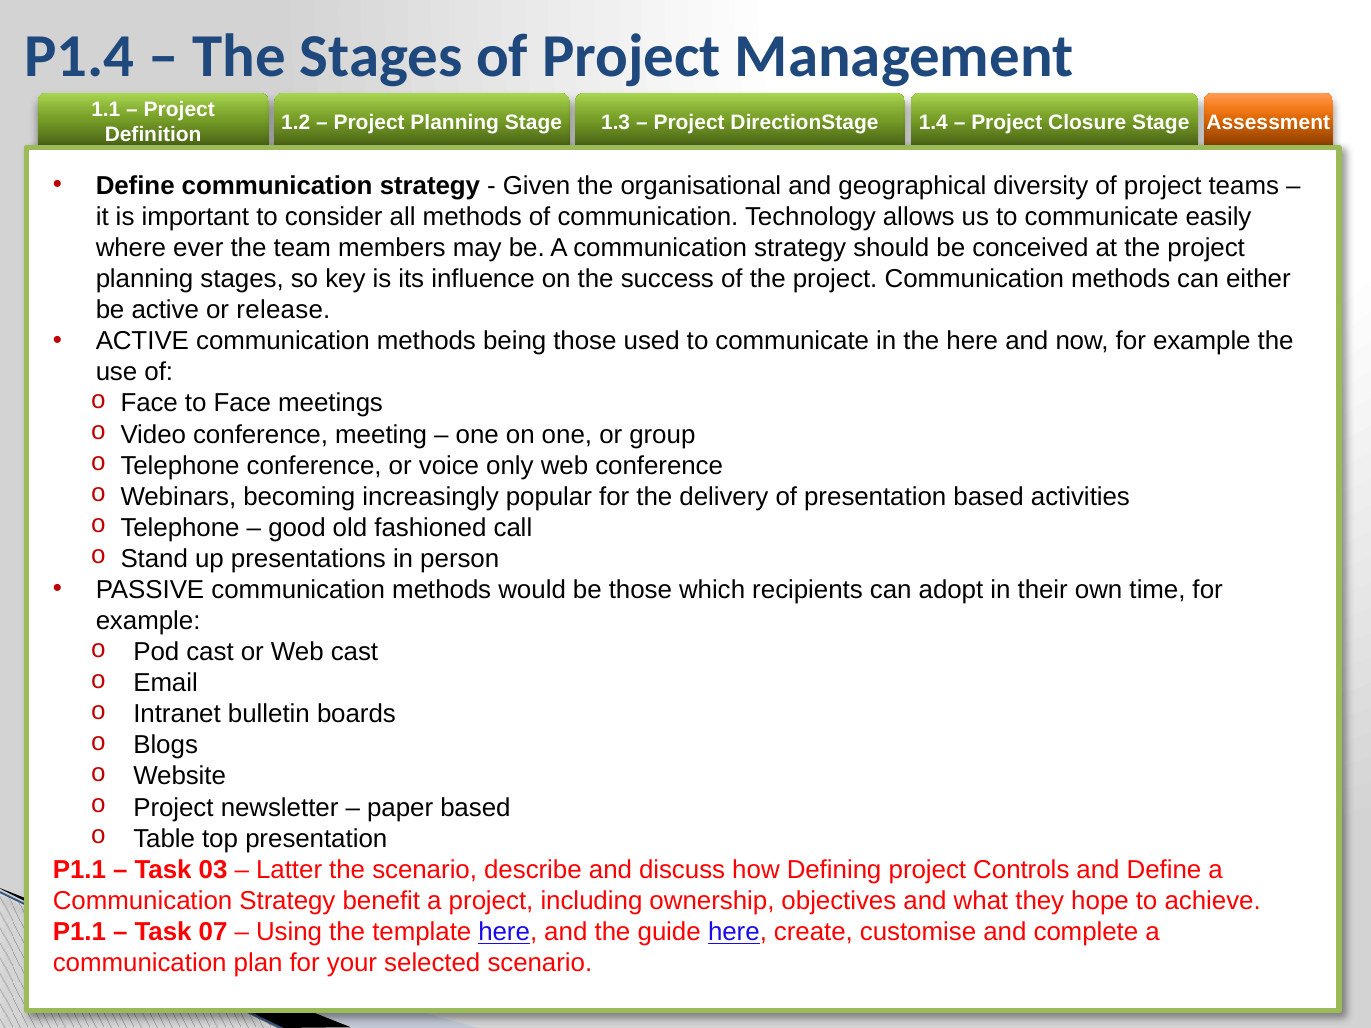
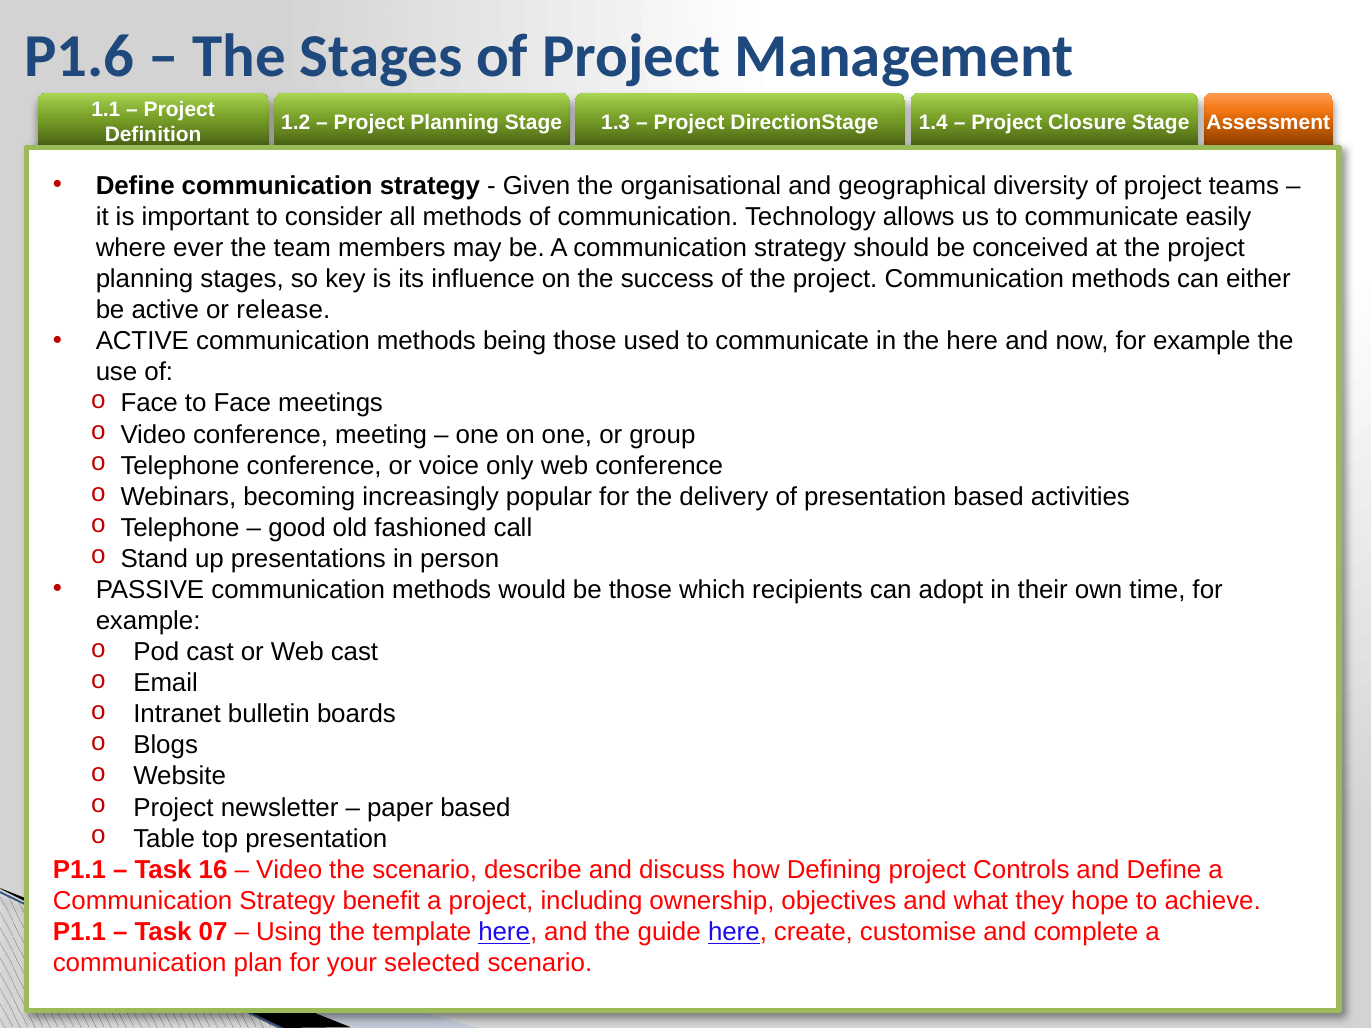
P1.4: P1.4 -> P1.6 (79, 56)
03: 03 -> 16 (213, 870)
Latter: Latter -> Video (289, 870)
